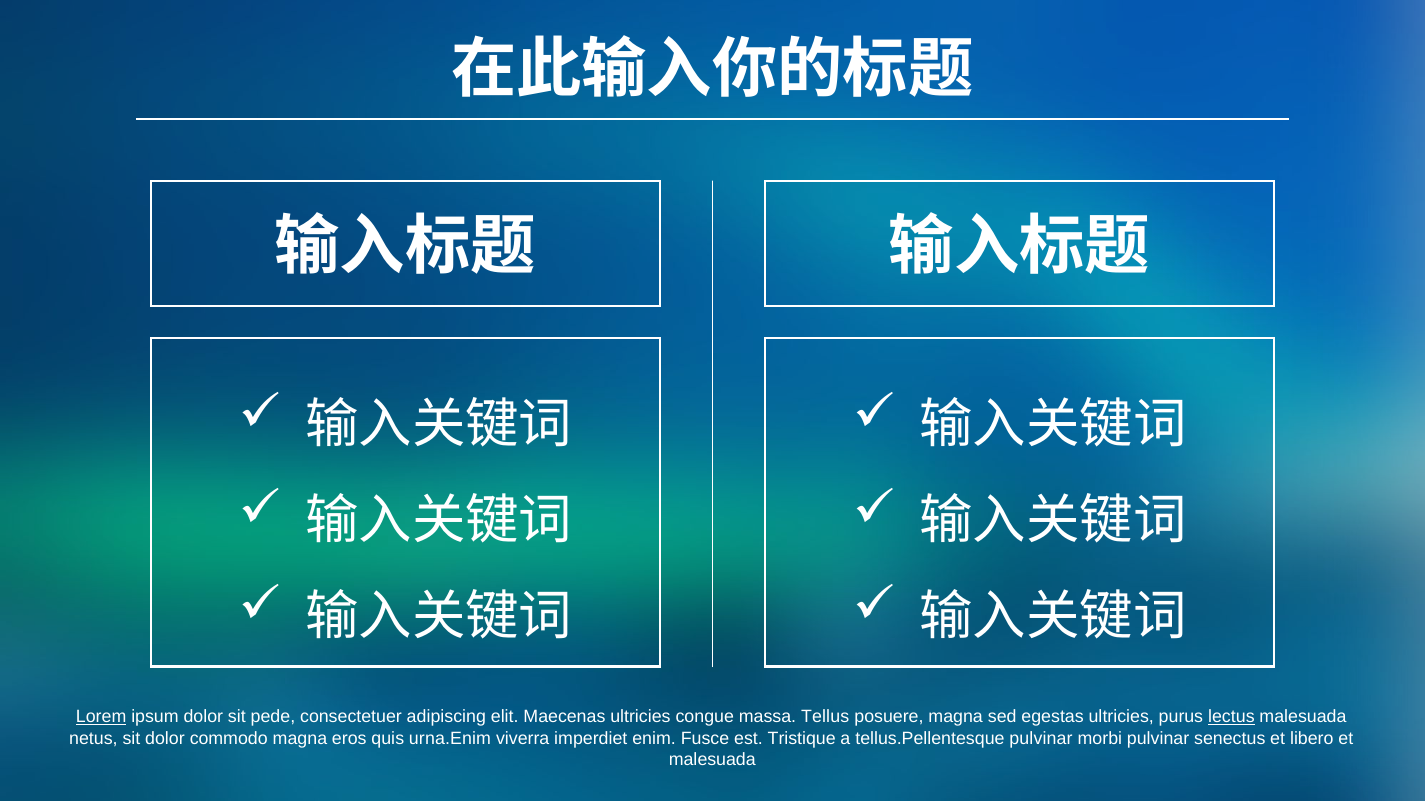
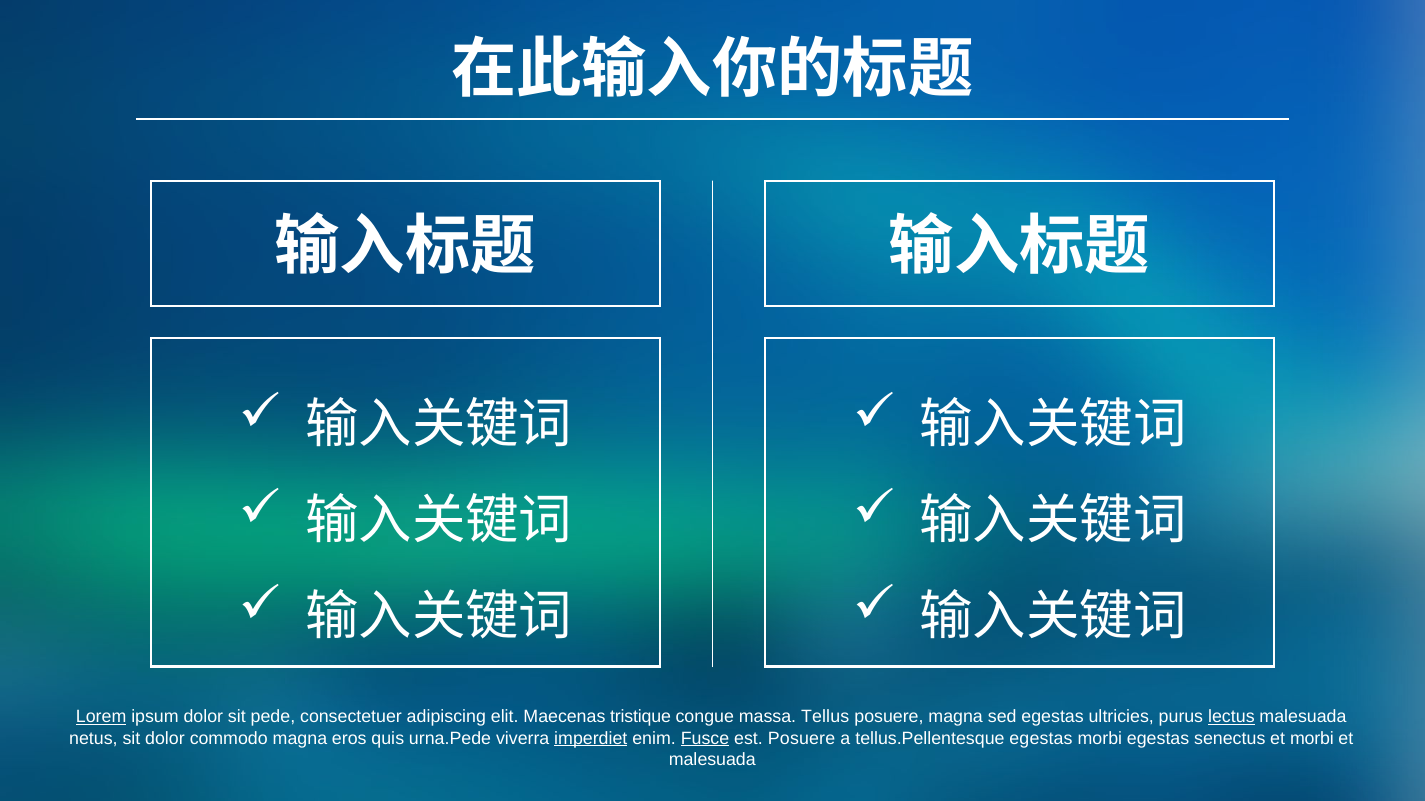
Maecenas ultricies: ultricies -> tristique (641, 717)
urna.Enim: urna.Enim -> urna.Pede (450, 739)
imperdiet underline: none -> present (591, 739)
Fusce underline: none -> present (705, 739)
est Tristique: Tristique -> Posuere (802, 739)
tellus.Pellentesque pulvinar: pulvinar -> egestas (1041, 739)
morbi pulvinar: pulvinar -> egestas (1158, 739)
et libero: libero -> morbi (1312, 739)
